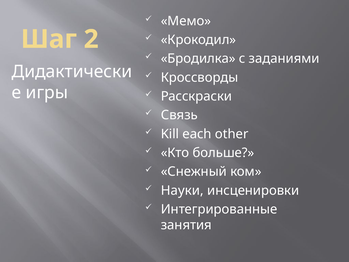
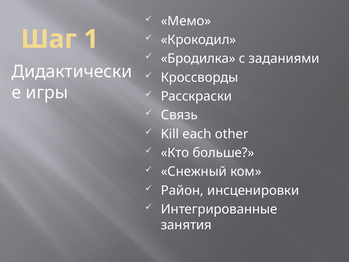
2: 2 -> 1 (91, 39)
Науки: Науки -> Район (182, 190)
